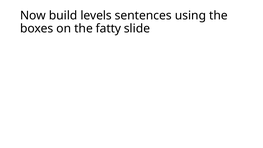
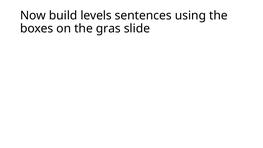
fatty: fatty -> gras (108, 29)
